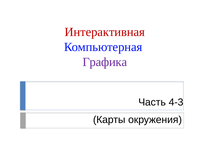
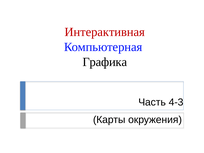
Графика colour: purple -> black (105, 62)
